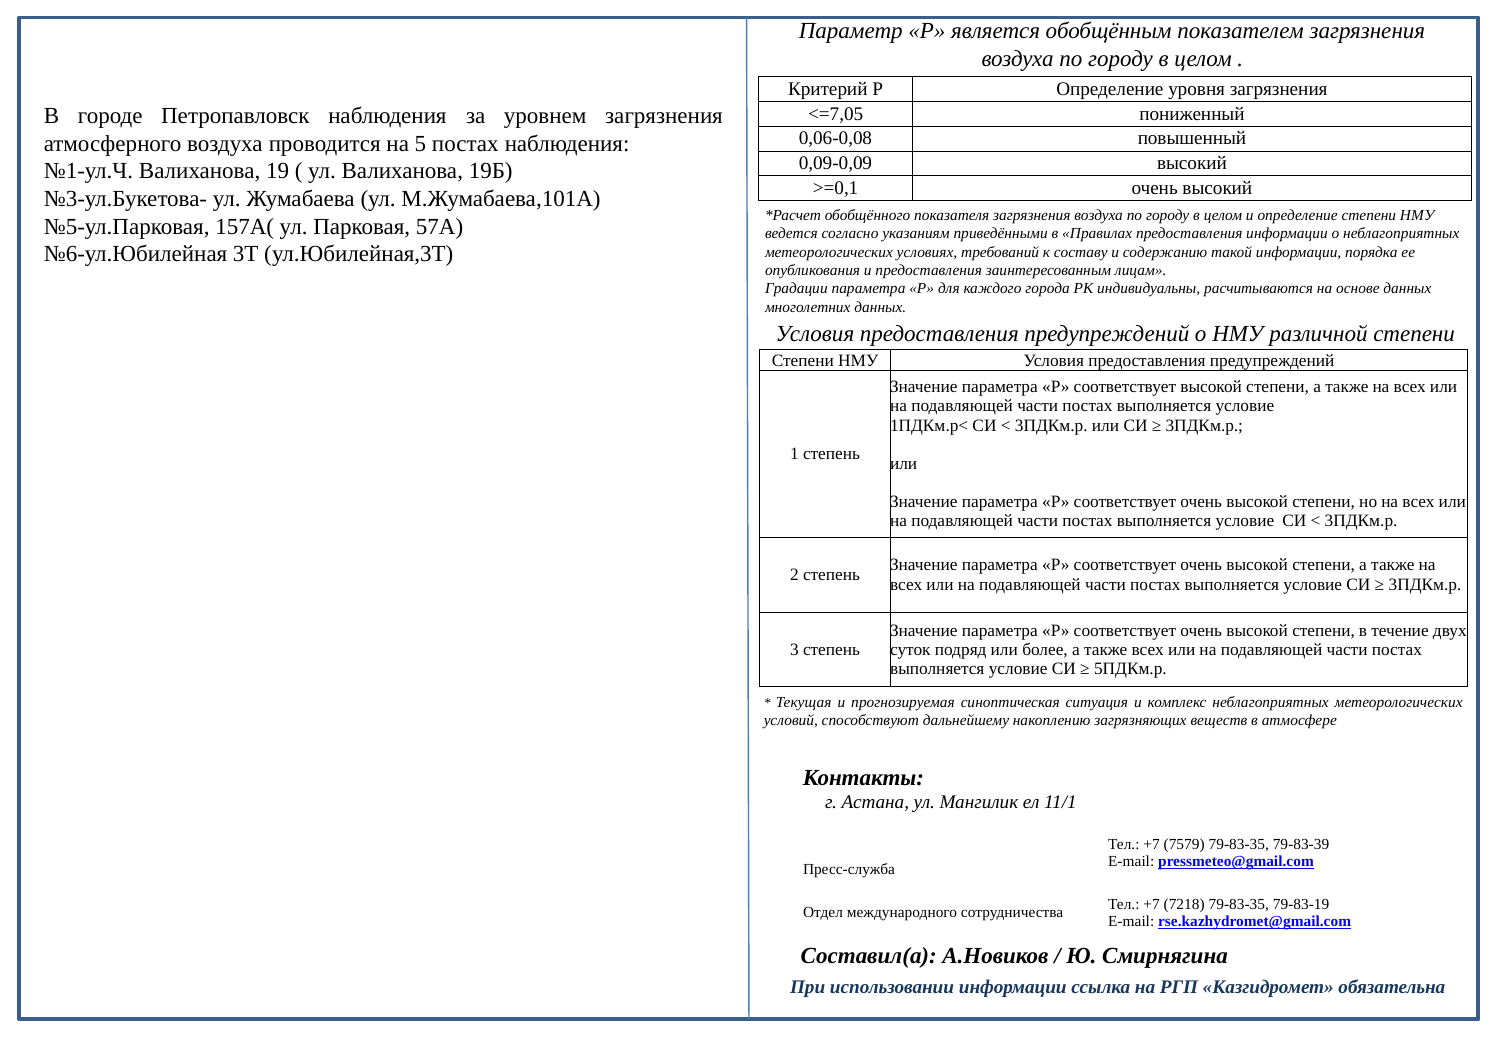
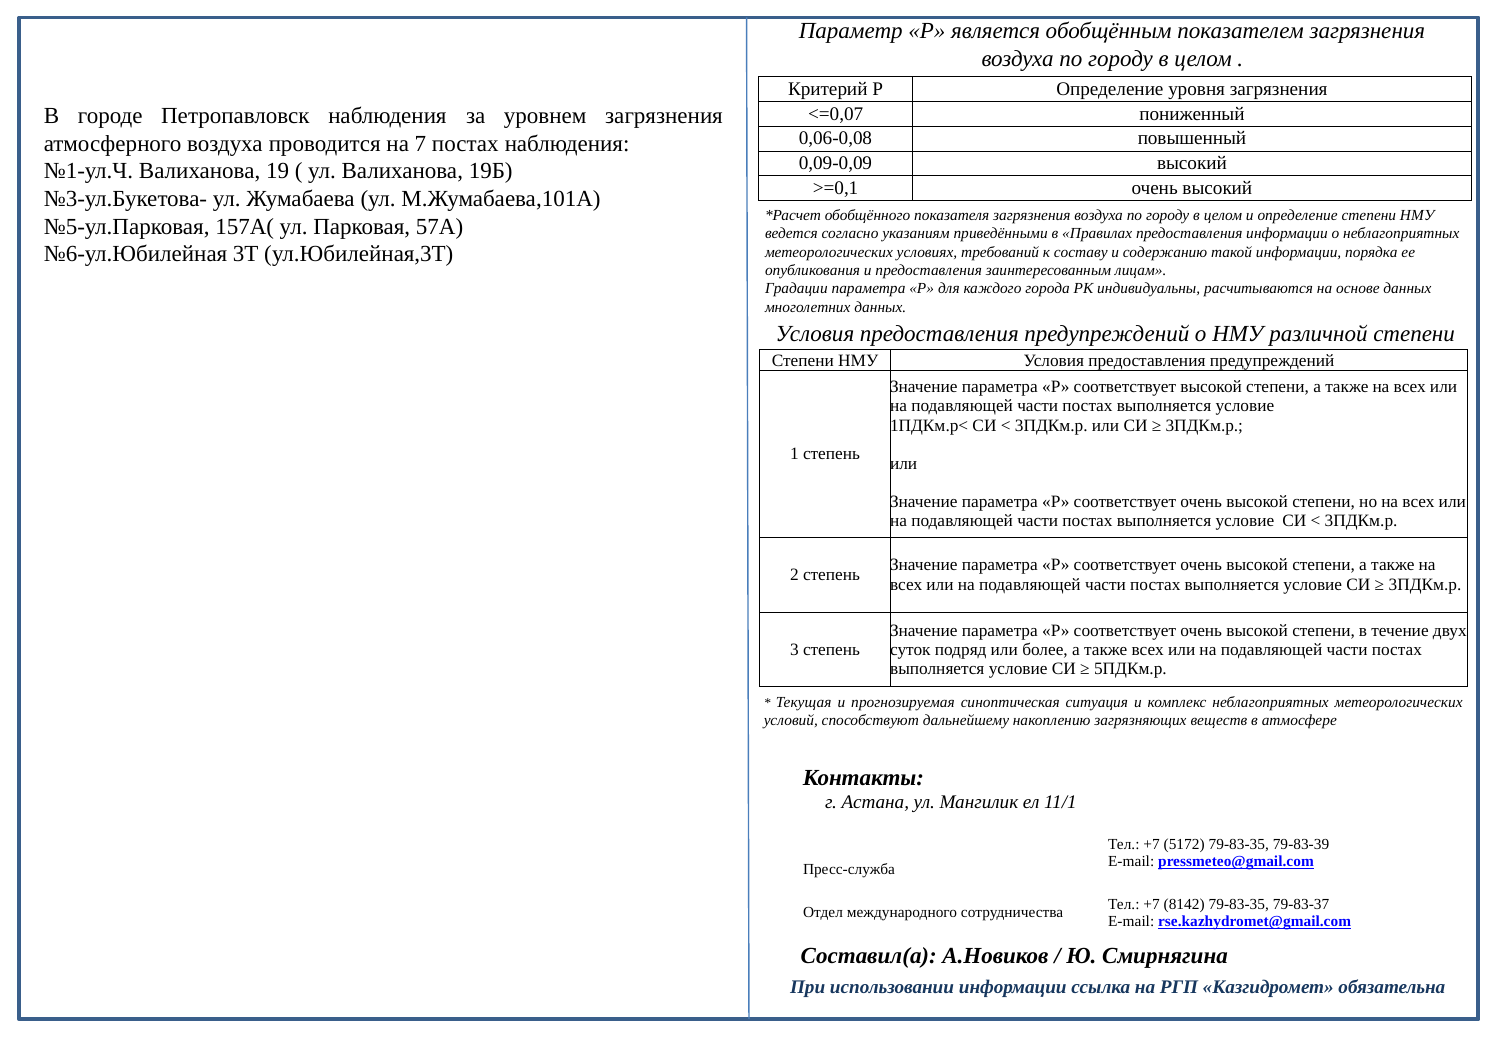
<=7,05: <=7,05 -> <=0,07 (836, 114)
5: 5 -> 7 (420, 144)
7579: 7579 -> 5172 (1184, 844)
7218: 7218 -> 8142 (1184, 904)
79-83-19: 79-83-19 -> 79-83-37 (1301, 904)
